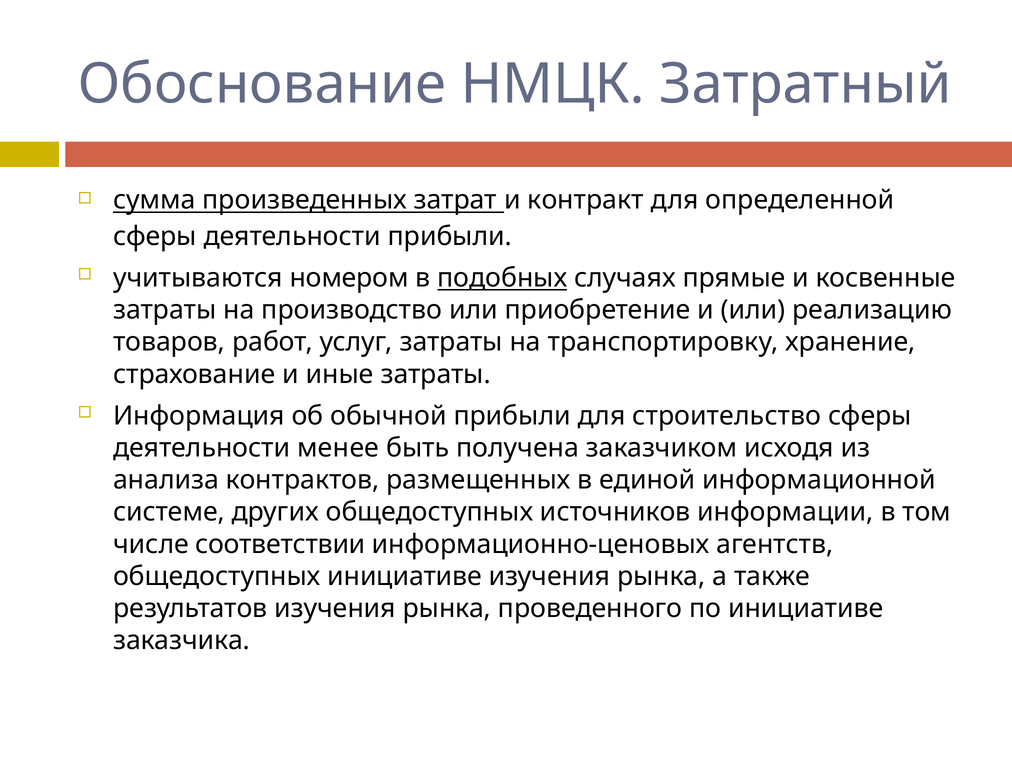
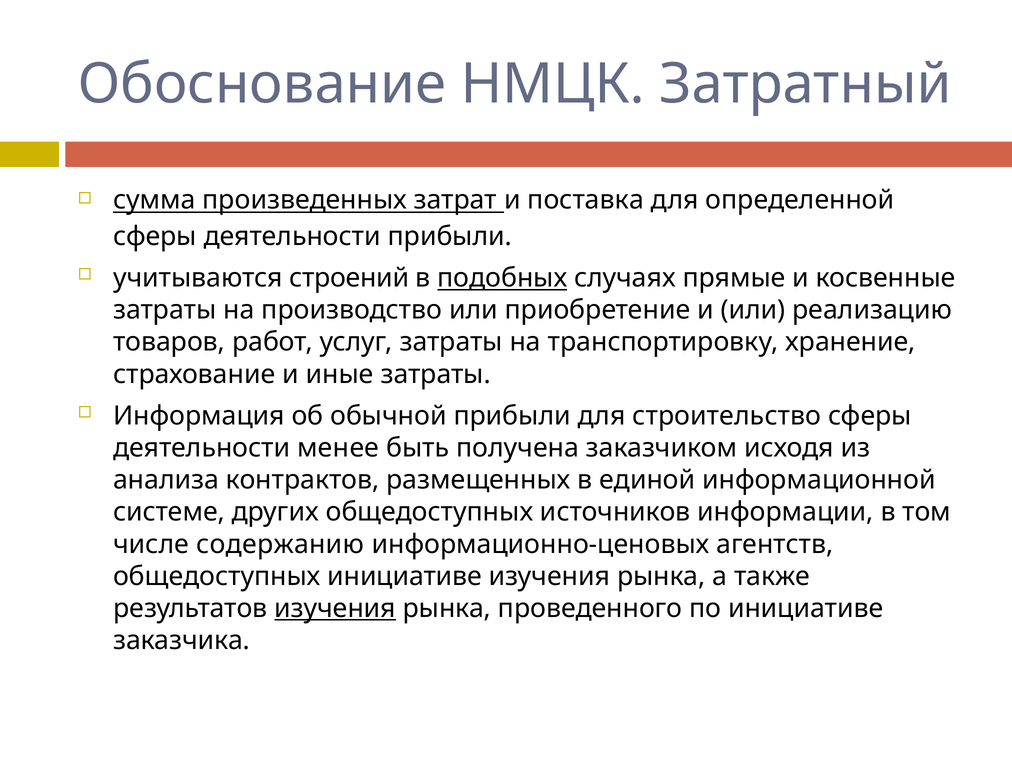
контракт: контракт -> поставка (586, 200)
номером: номером -> строений (349, 278)
соответствии: соответствии -> содержанию (280, 544)
изучения underline: none -> present (335, 608)
